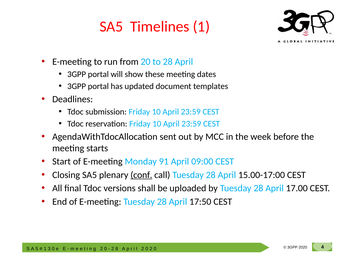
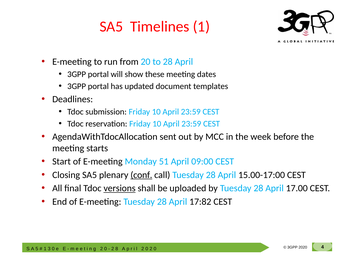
91: 91 -> 51 (164, 162)
versions underline: none -> present (120, 188)
17:50: 17:50 -> 17:82 (200, 202)
